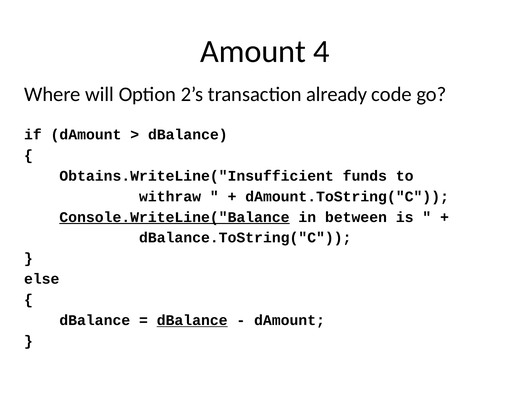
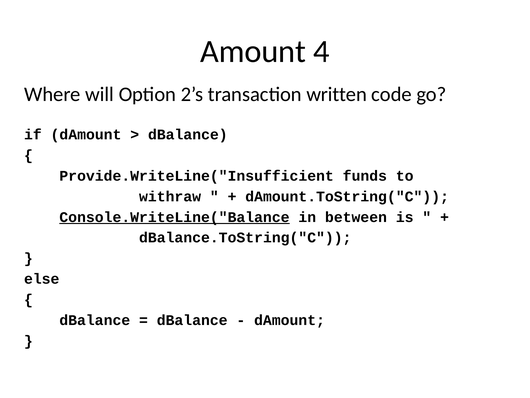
already: already -> written (337, 94)
Obtains.WriteLine("Insufficient: Obtains.WriteLine("Insufficient -> Provide.WriteLine("Insufficient (197, 176)
dBalance underline: present -> none (192, 320)
